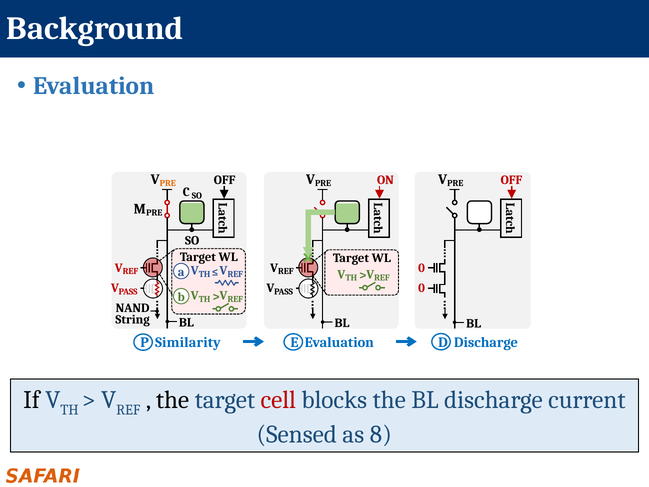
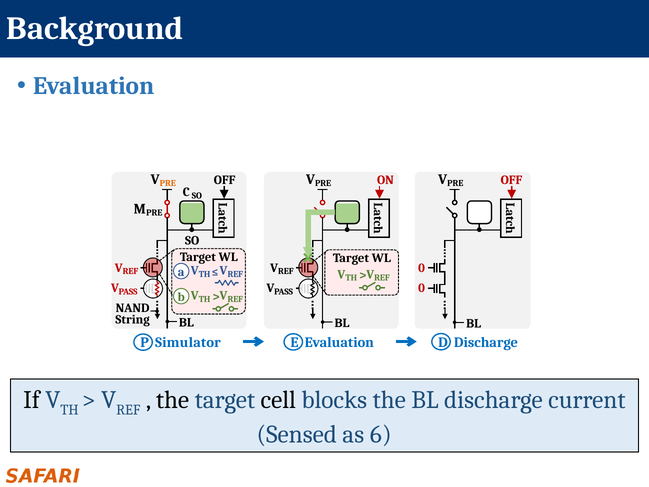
Similarity: Similarity -> Simulator (188, 342)
cell colour: red -> black (278, 400)
8: 8 -> 6 (381, 434)
